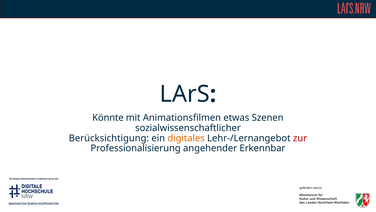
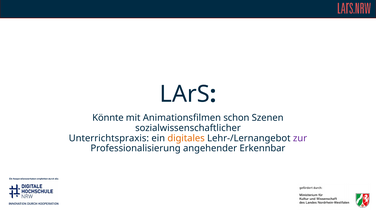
etwas: etwas -> schon (236, 118)
Berücksichtigung: Berücksichtigung -> Unterrichtspraxis (109, 138)
zur colour: red -> purple (300, 138)
